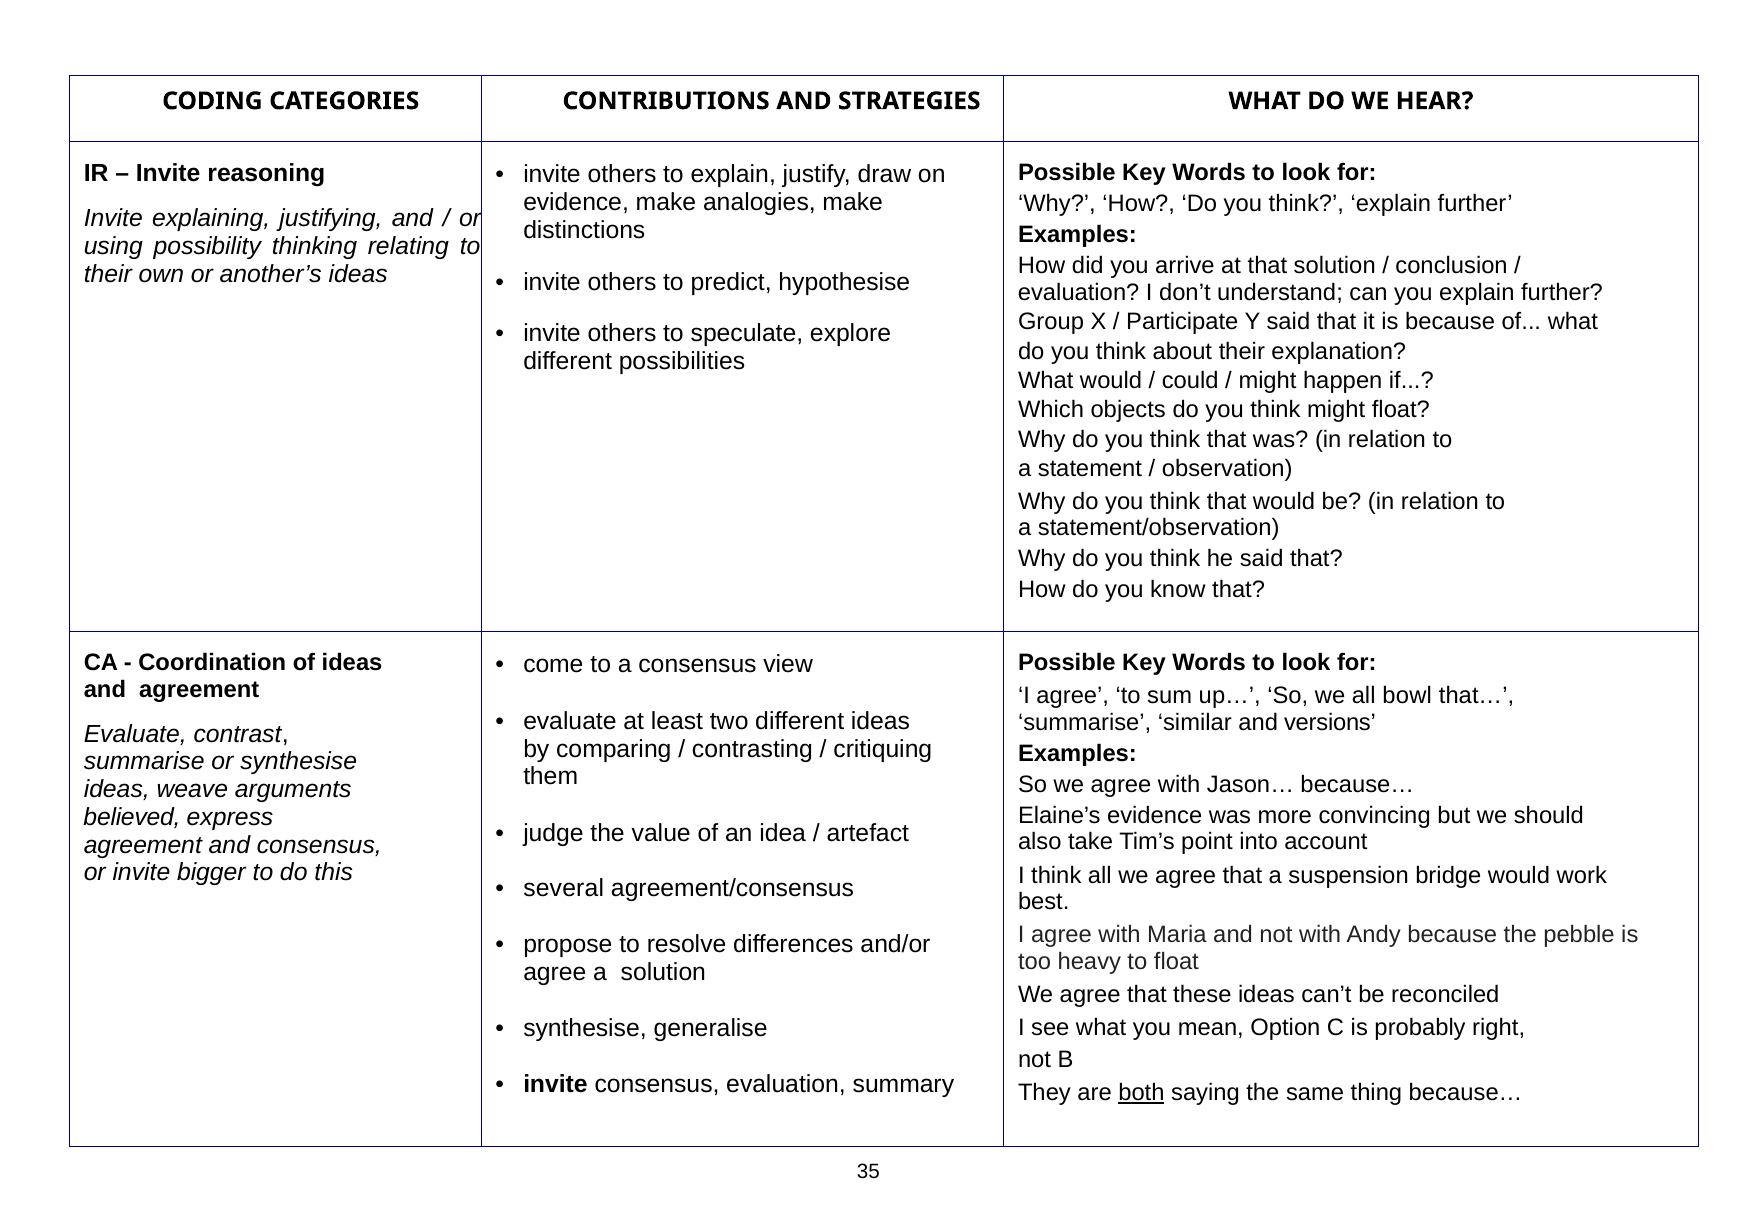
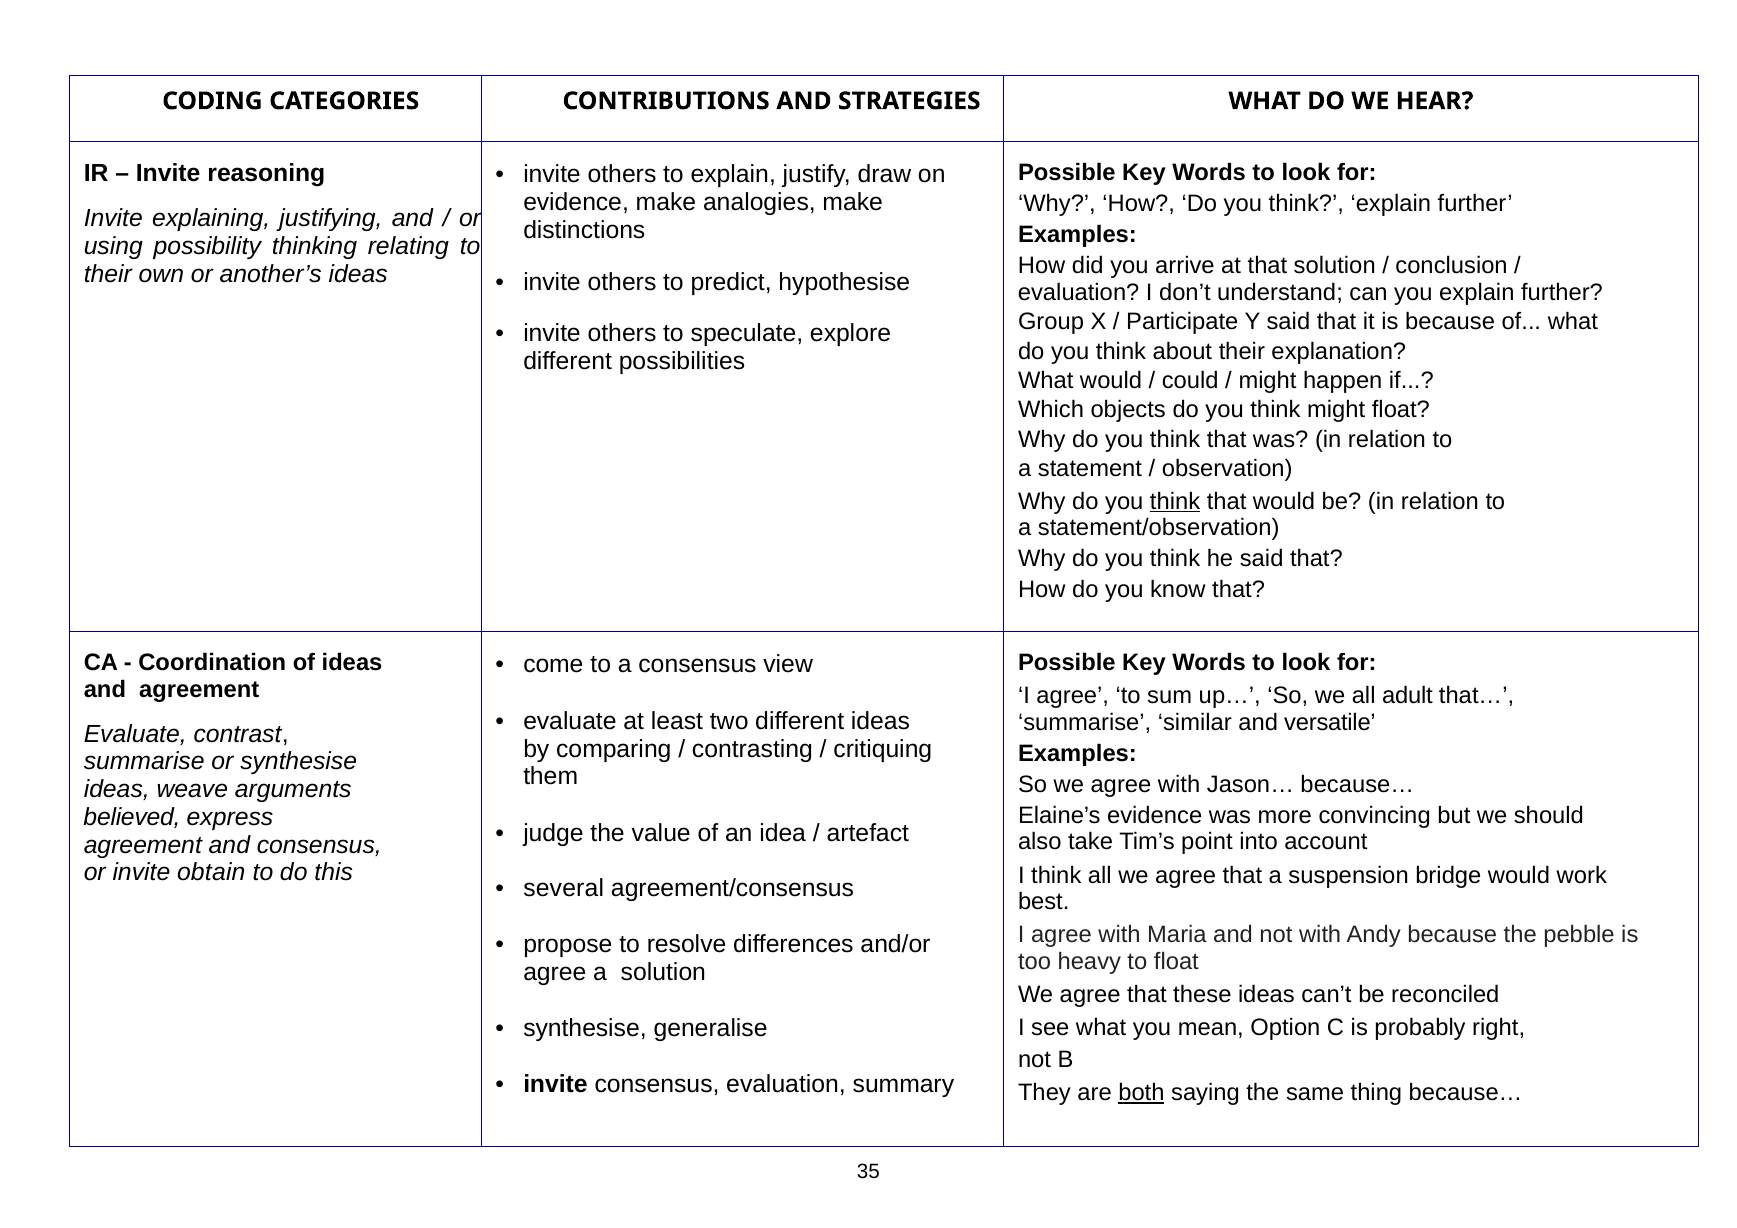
think underline: none -> present (1175, 501)
bowl: bowl -> adult (1407, 696)
versions: versions -> versatile (1330, 723)
bigger: bigger -> obtain (211, 873)
